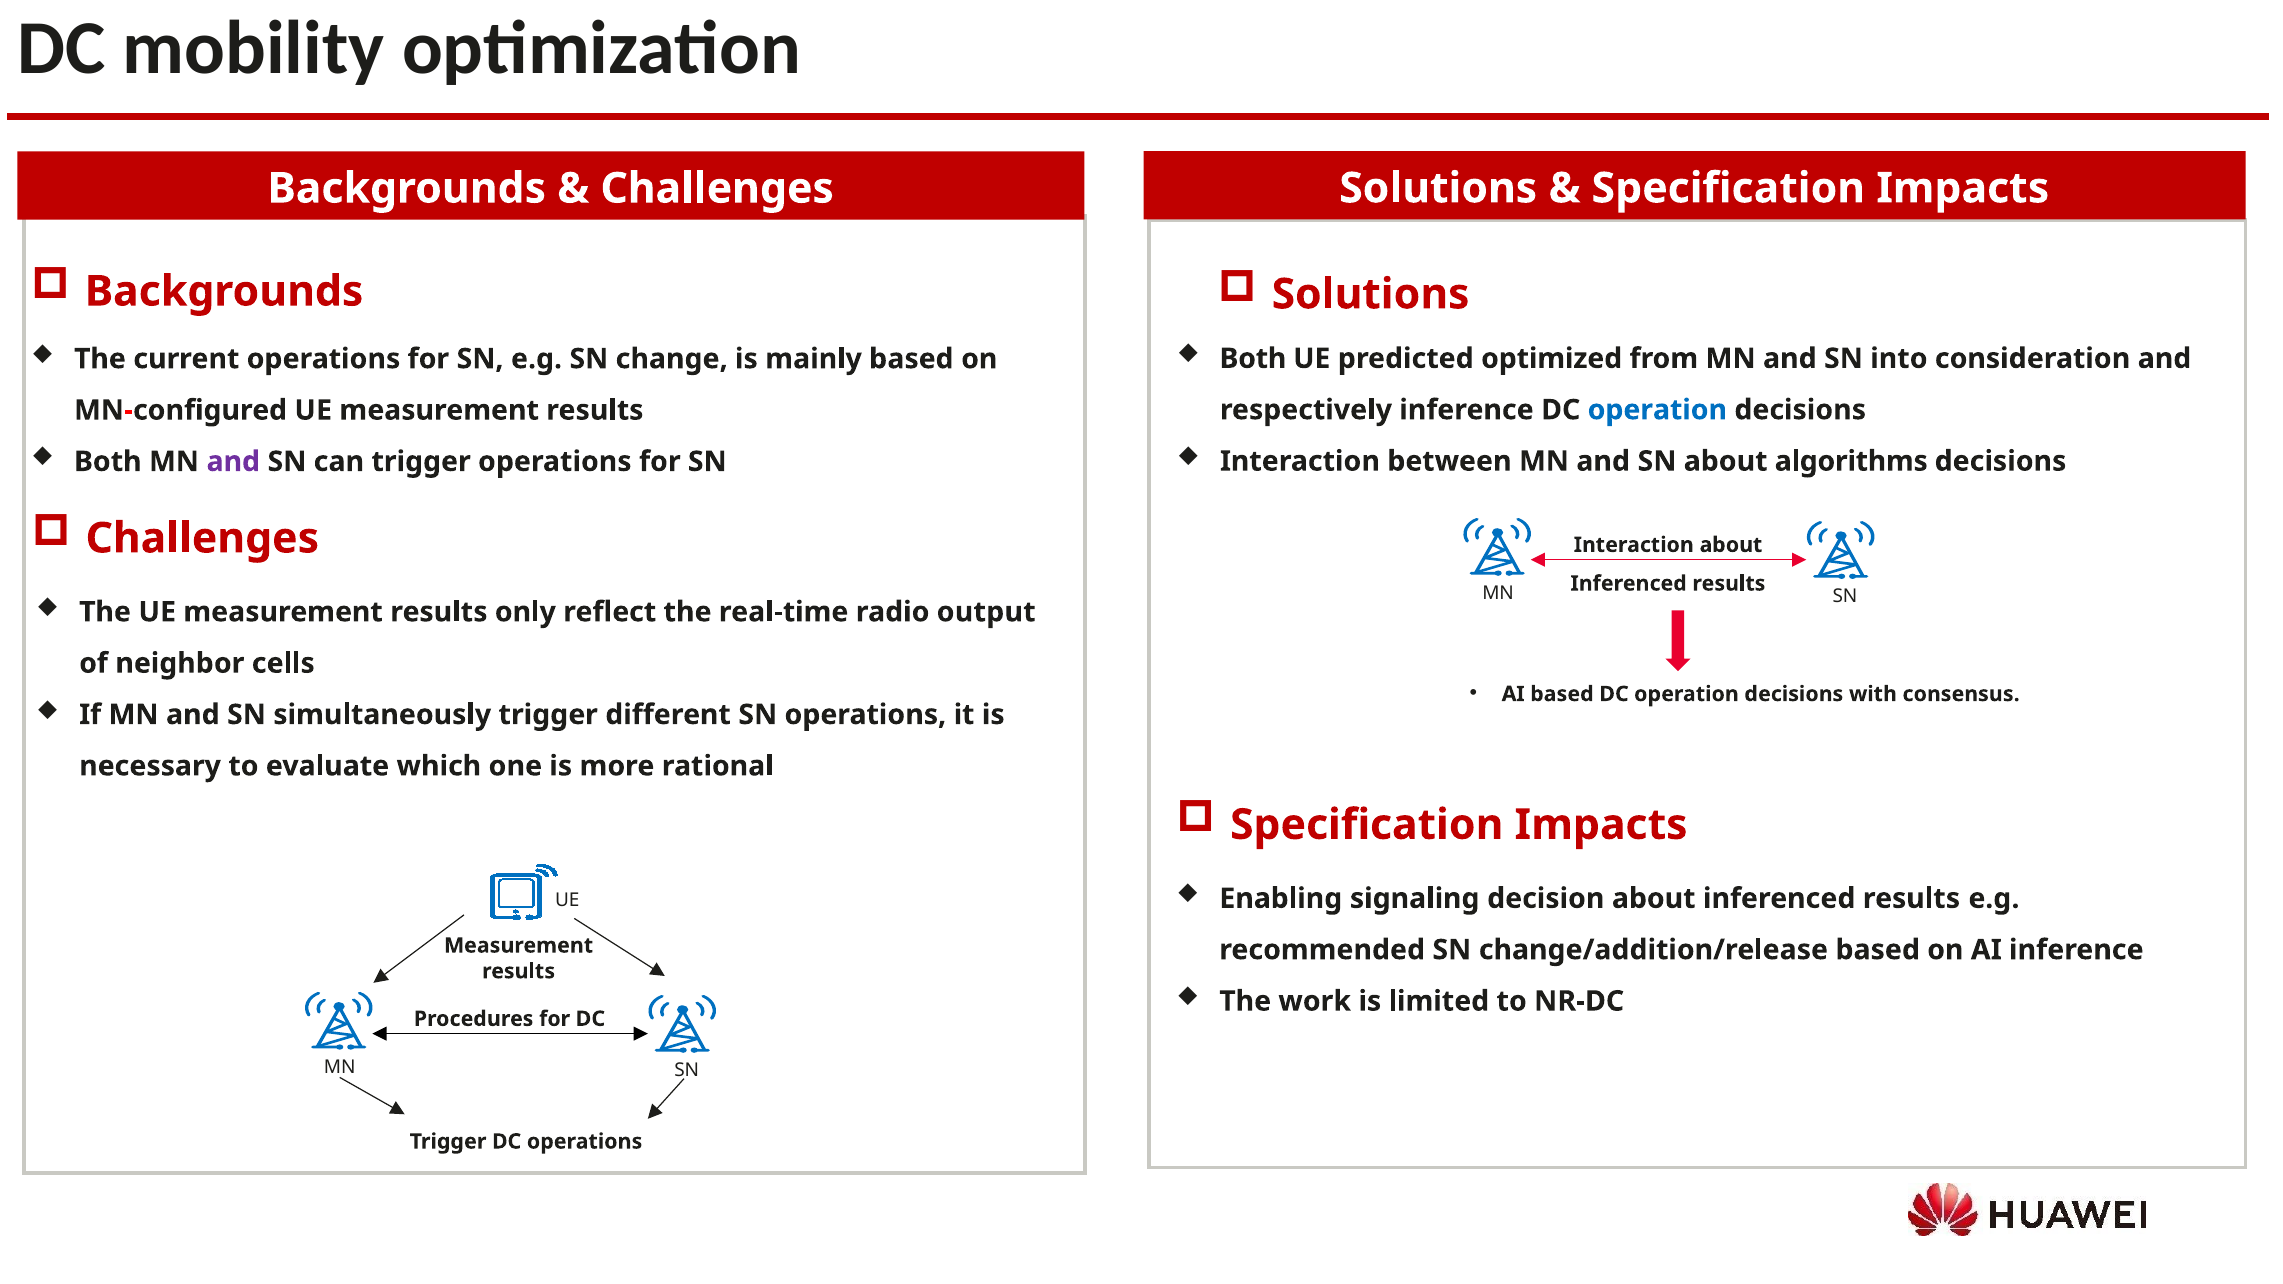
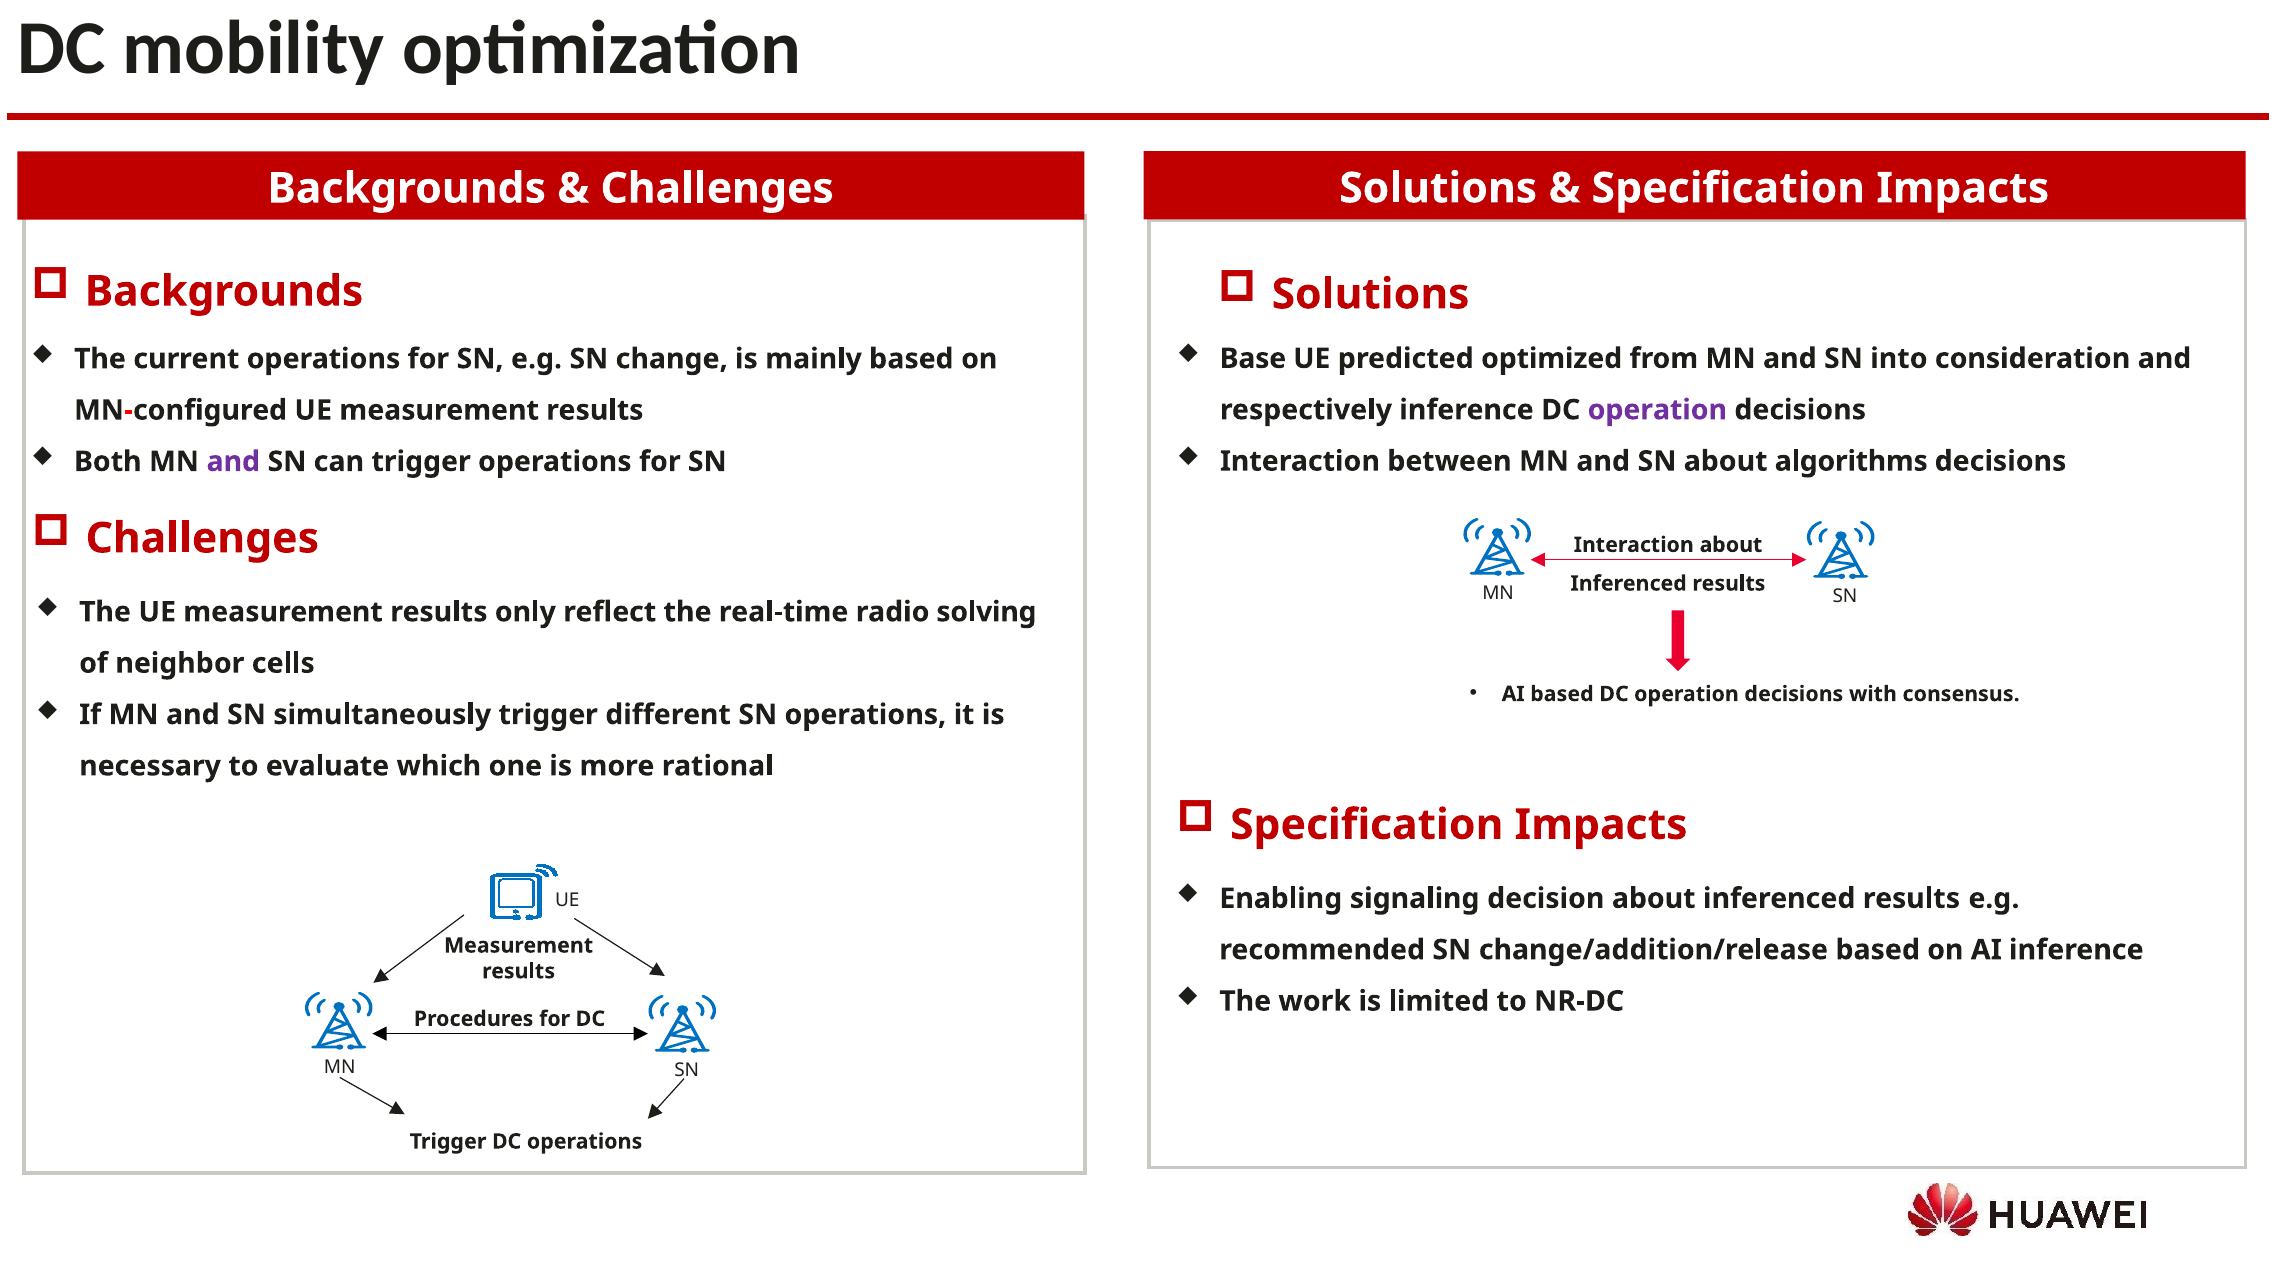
Both: Both -> Base (1253, 358)
operation colour: blue -> purple (1657, 410)
output: output -> solving (986, 612)
